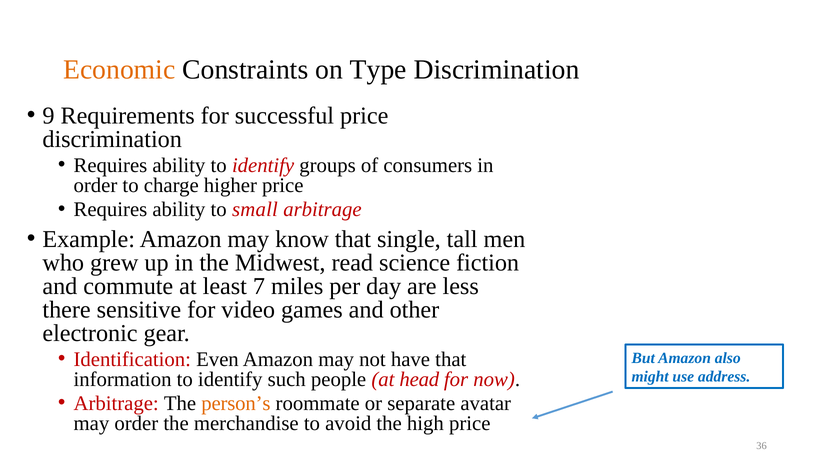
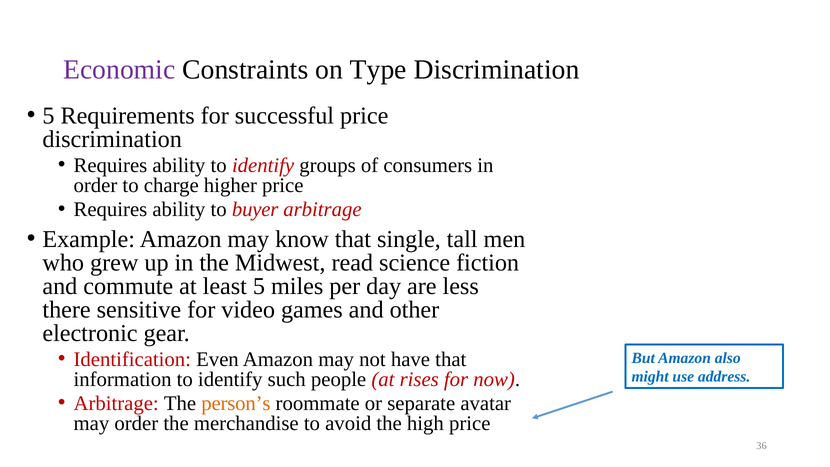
Economic colour: orange -> purple (119, 70)
9: 9 -> 5 (49, 116)
small: small -> buyer (255, 209)
least 7: 7 -> 5 (259, 286)
head: head -> rises (419, 379)
